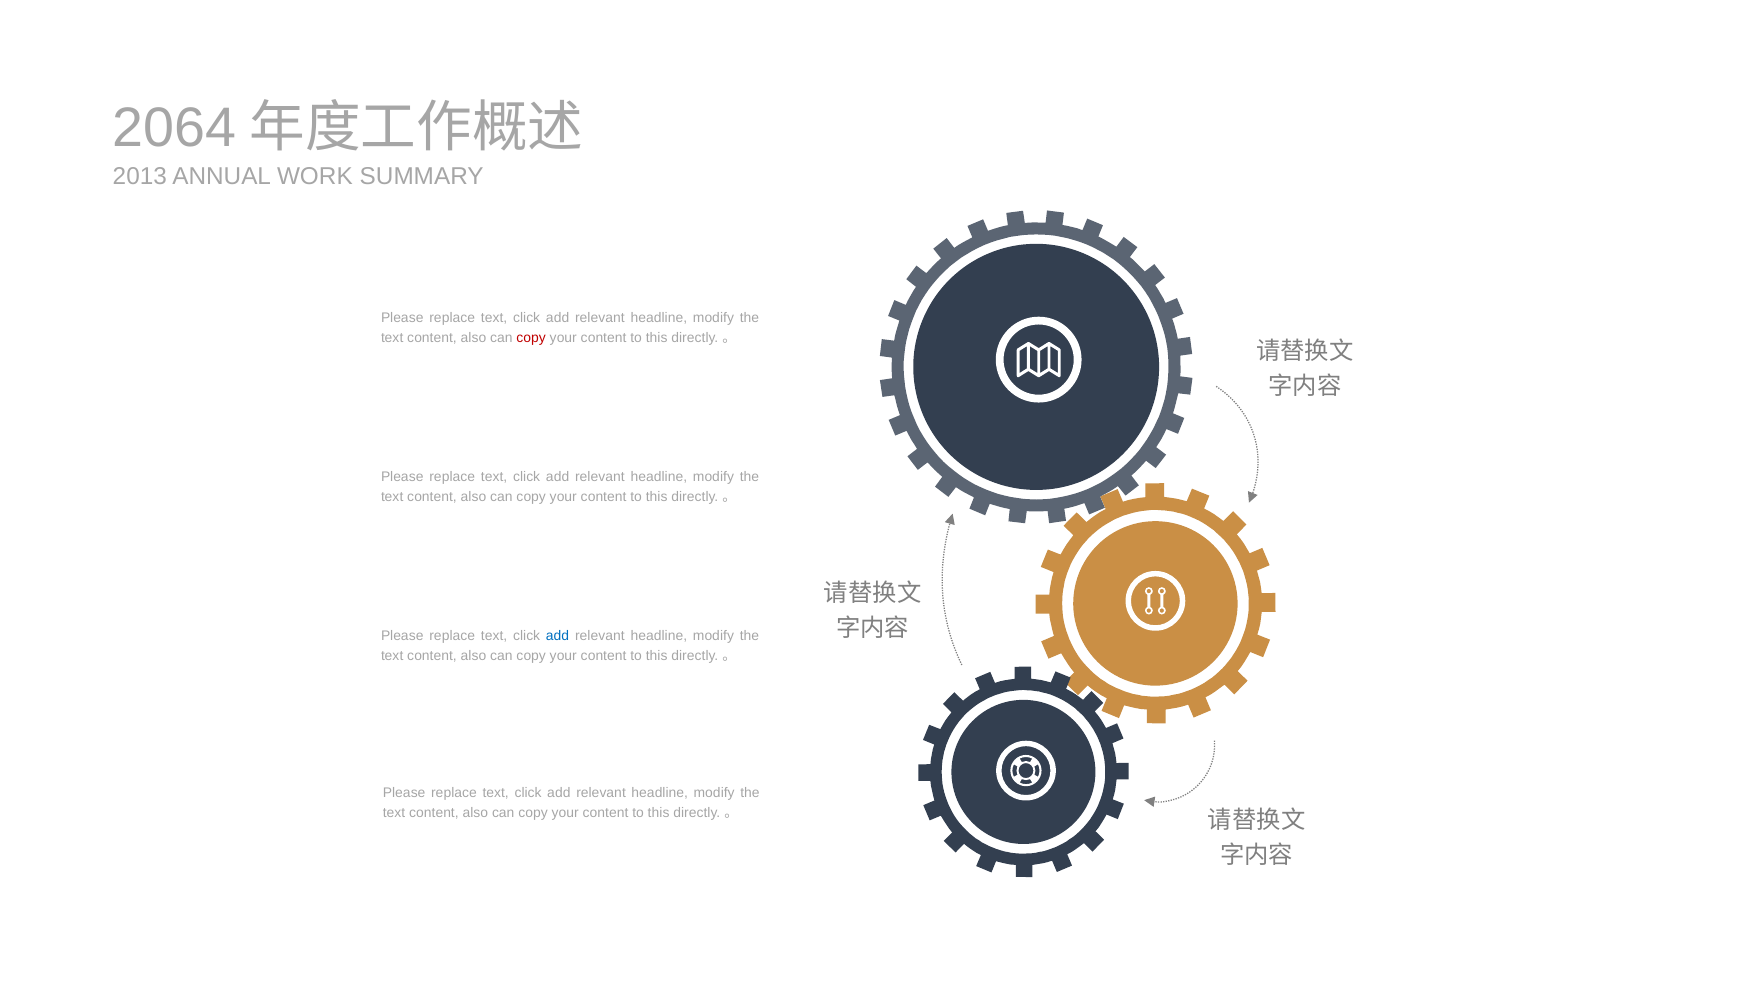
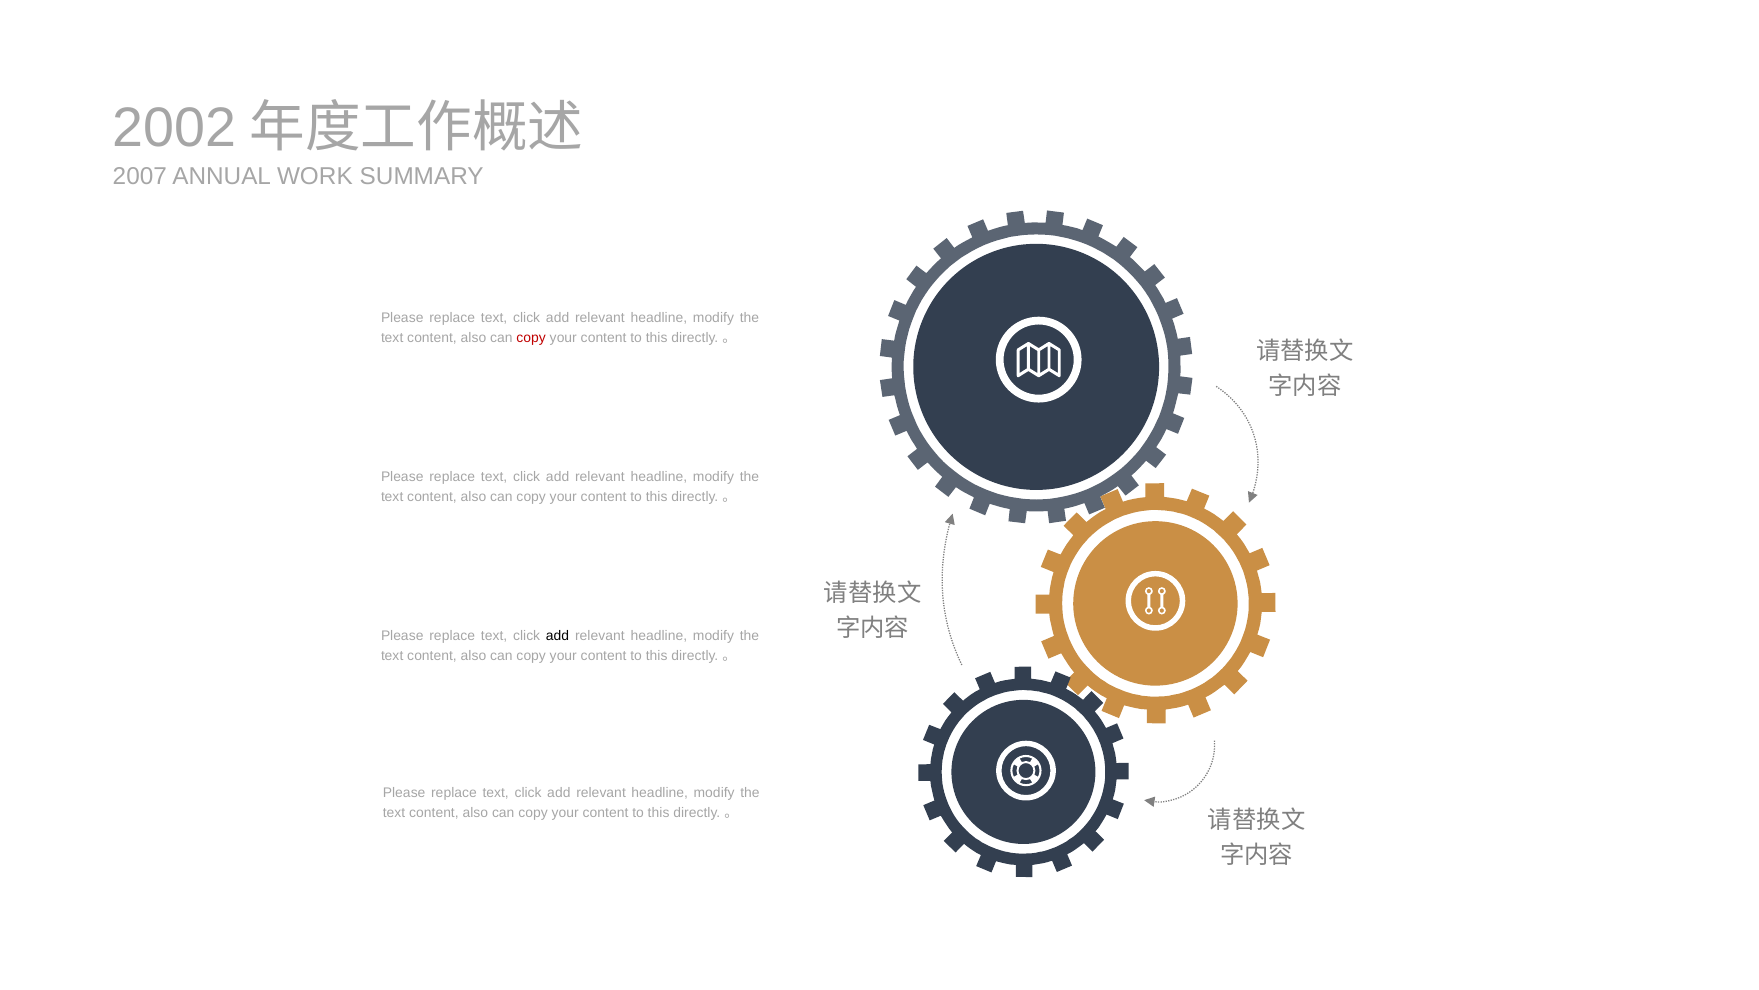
2064: 2064 -> 2002 (174, 128)
2013: 2013 -> 2007 (140, 176)
add colour: blue -> black (558, 635)
